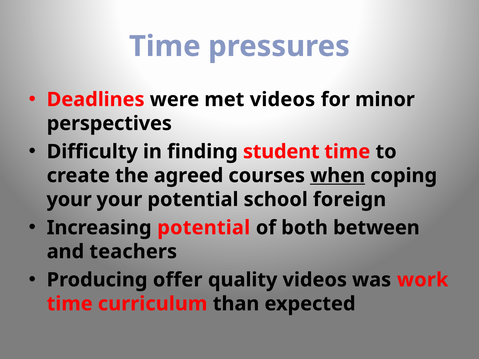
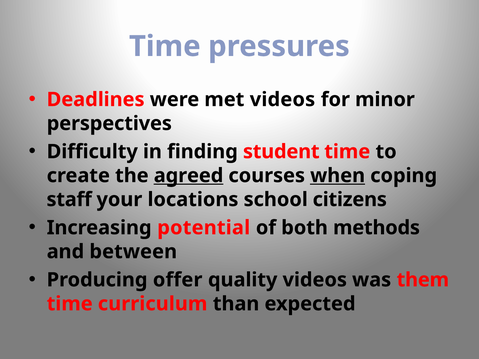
agreed underline: none -> present (189, 176)
your: your -> staff (69, 200)
your potential: potential -> locations (193, 200)
foreign: foreign -> citizens (350, 200)
between: between -> methods (376, 228)
teachers: teachers -> between (133, 252)
work: work -> them (423, 280)
